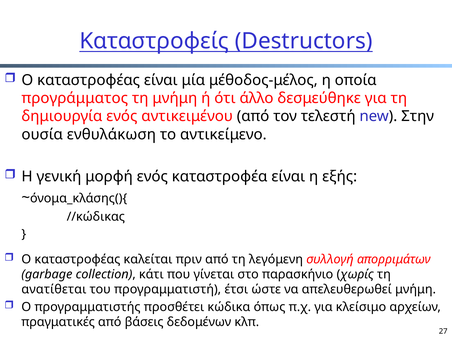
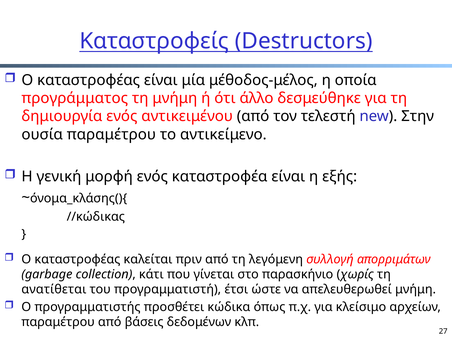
ουσία ενθυλάκωση: ενθυλάκωση -> παραμέτρου (111, 134)
πραγματικές: πραγματικές -> παραμέτρου (58, 322)
